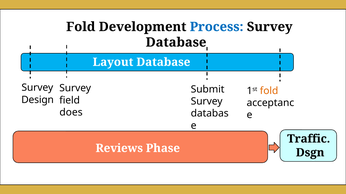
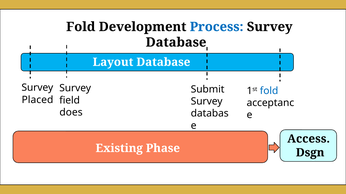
fold colour: orange -> blue (269, 91)
Design: Design -> Placed (37, 100)
Traffic: Traffic -> Access (309, 139)
Reviews: Reviews -> Existing (119, 149)
